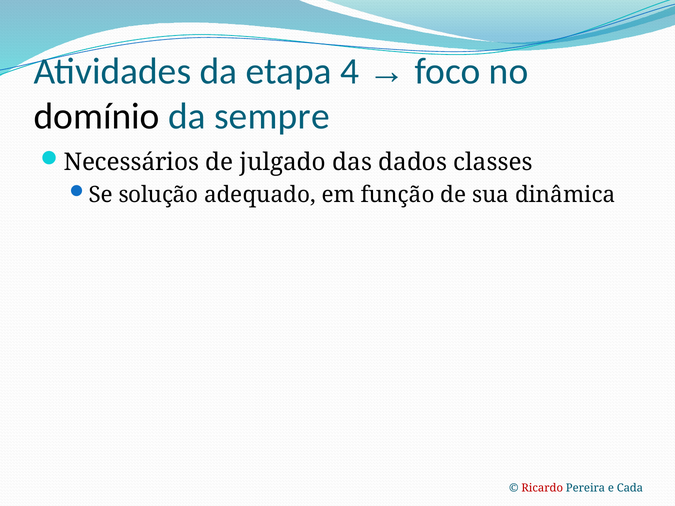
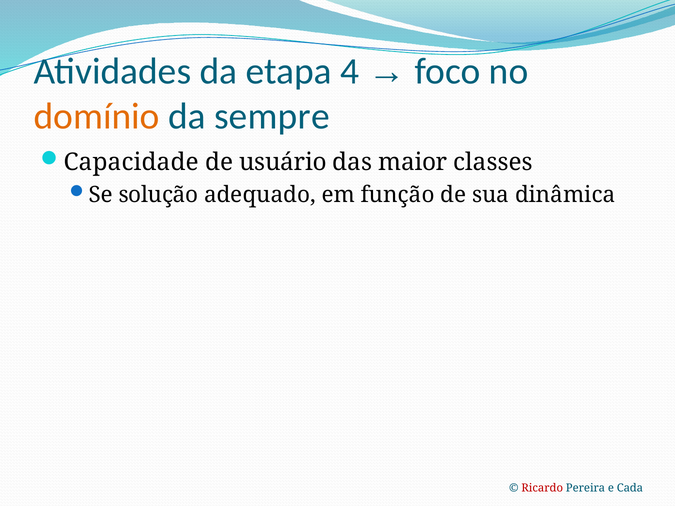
domínio colour: black -> orange (97, 116)
Necessários: Necessários -> Capacidade (131, 163)
julgado: julgado -> usuário (283, 163)
dados: dados -> maior (413, 163)
